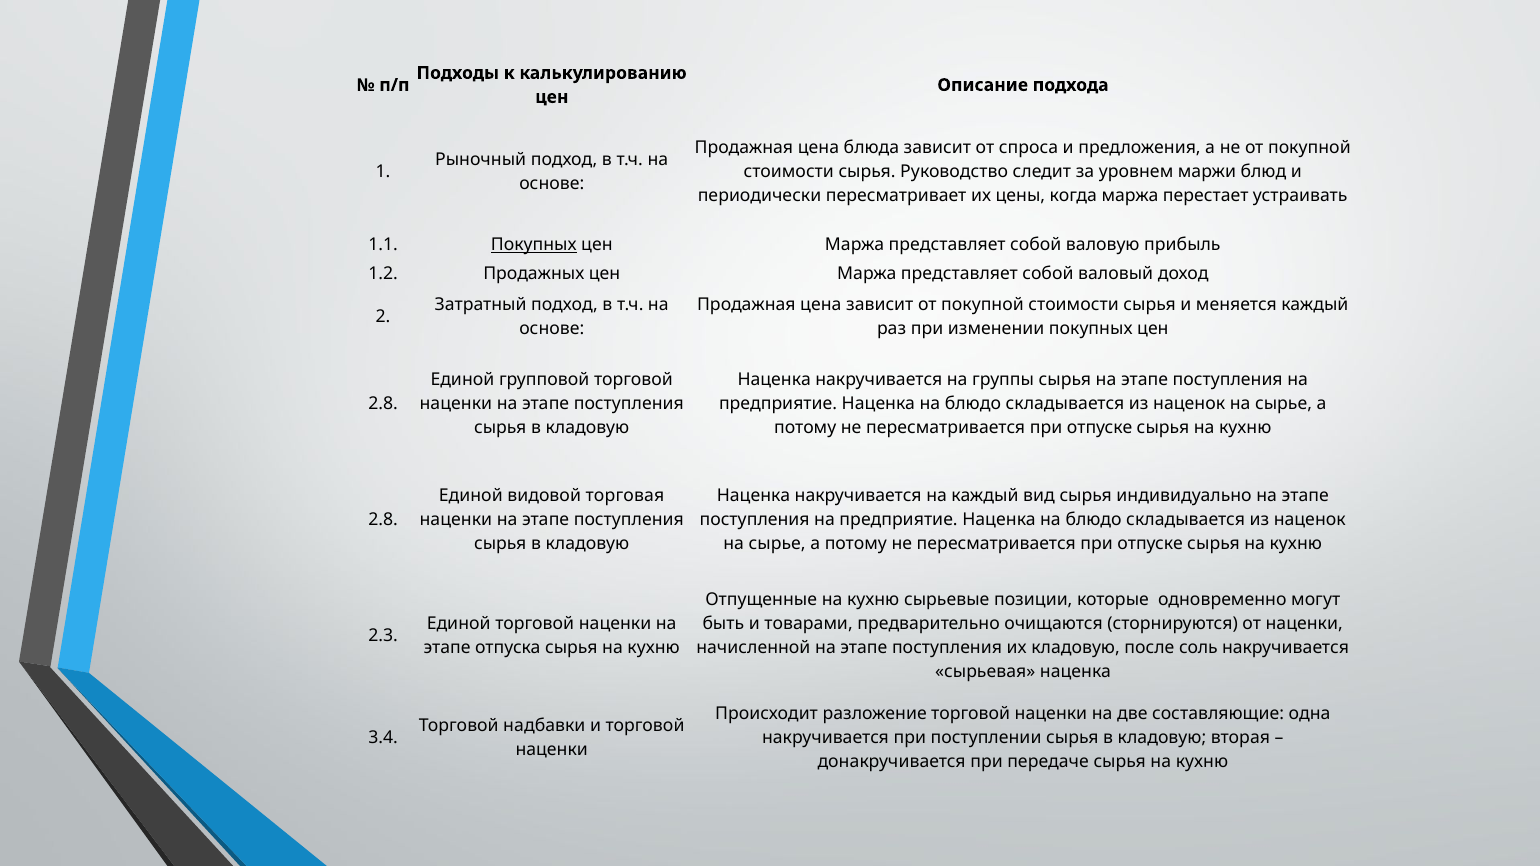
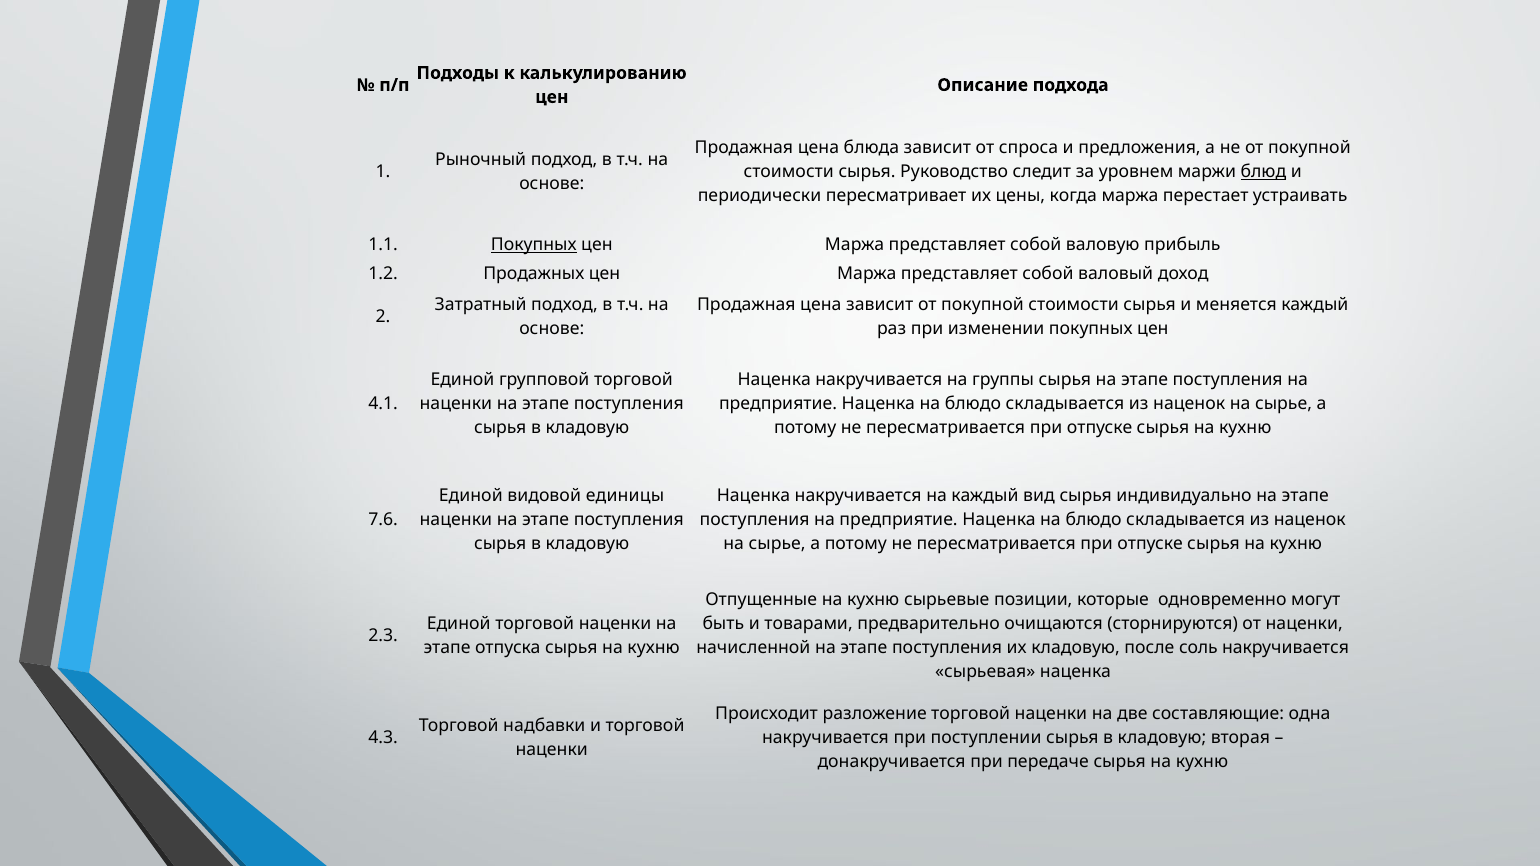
блюд underline: none -> present (1263, 172)
2.8: 2.8 -> 4.1 (383, 404)
торговая: торговая -> единицы (625, 496)
2.8: 2.8 -> 7.6 (383, 520)
3.4: 3.4 -> 4.3 (383, 737)
